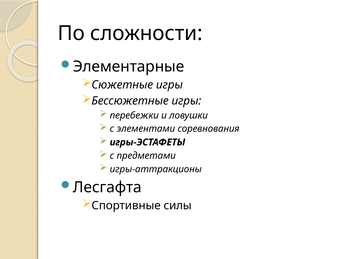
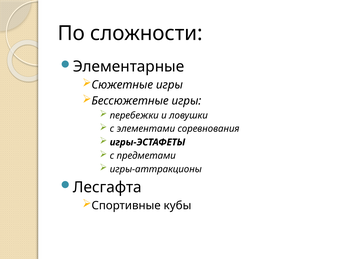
силы: силы -> кубы (178, 205)
